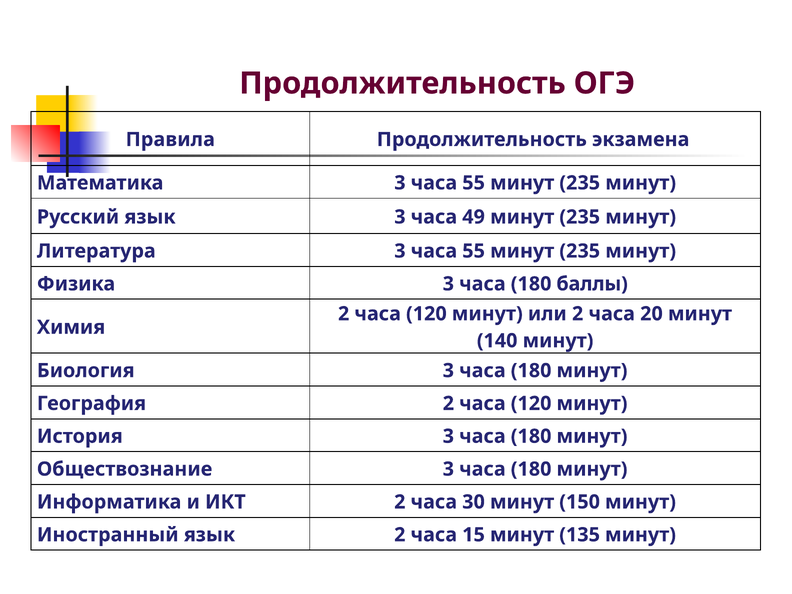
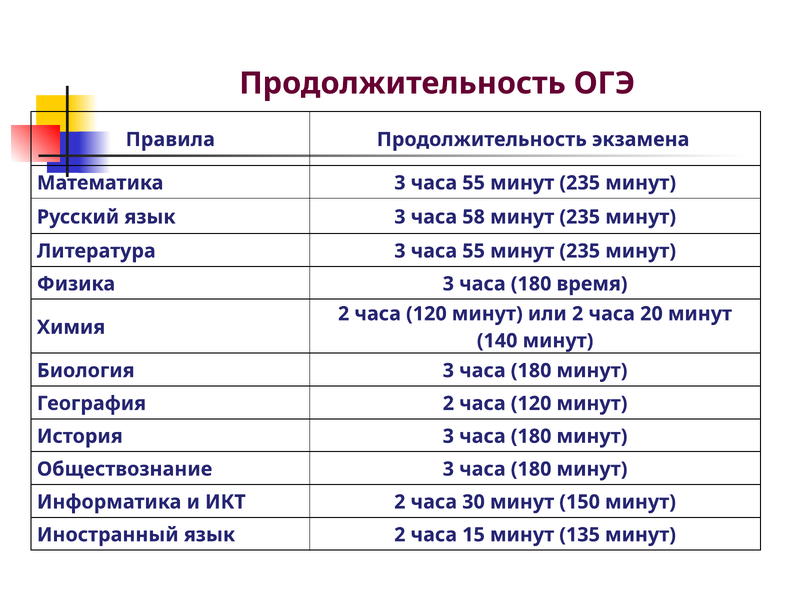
49: 49 -> 58 (474, 217)
баллы: баллы -> время (592, 284)
